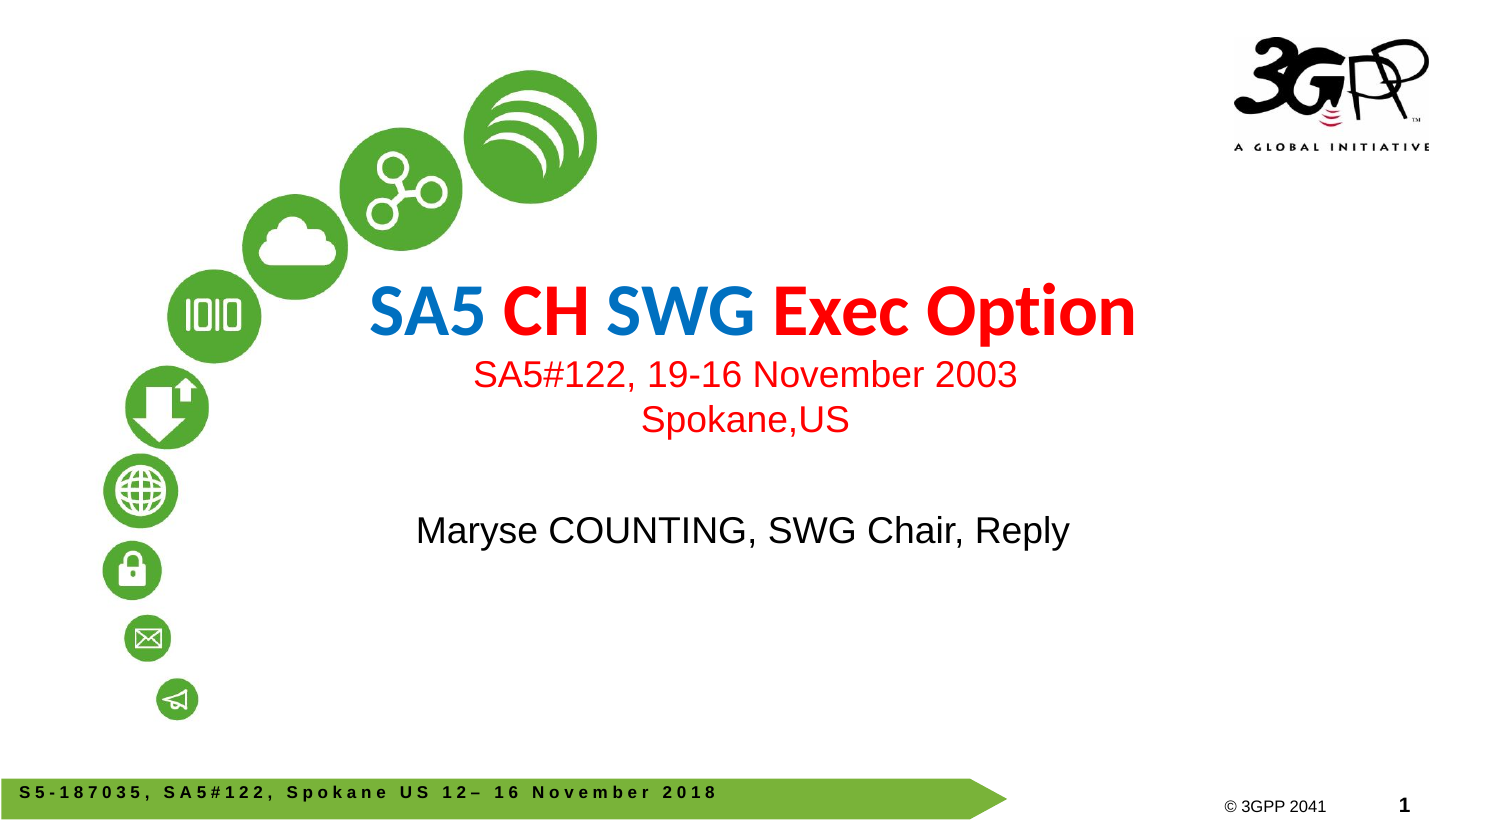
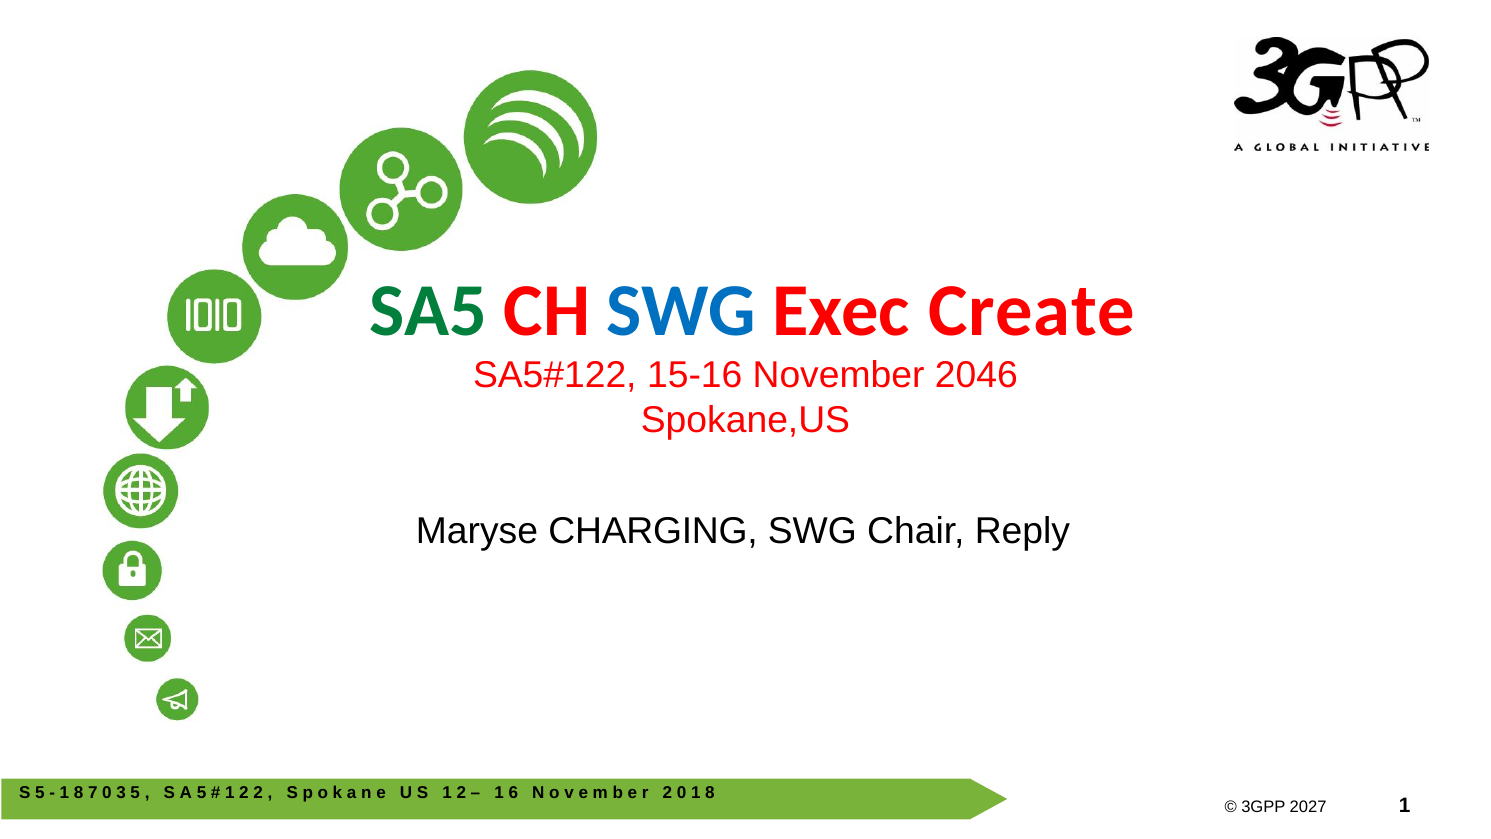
SA5 colour: blue -> green (428, 311)
Option: Option -> Create (1032, 311)
19-16: 19-16 -> 15-16 (695, 375)
2003: 2003 -> 2046 (976, 375)
COUNTING: COUNTING -> CHARGING (653, 531)
2041: 2041 -> 2027 (1308, 807)
